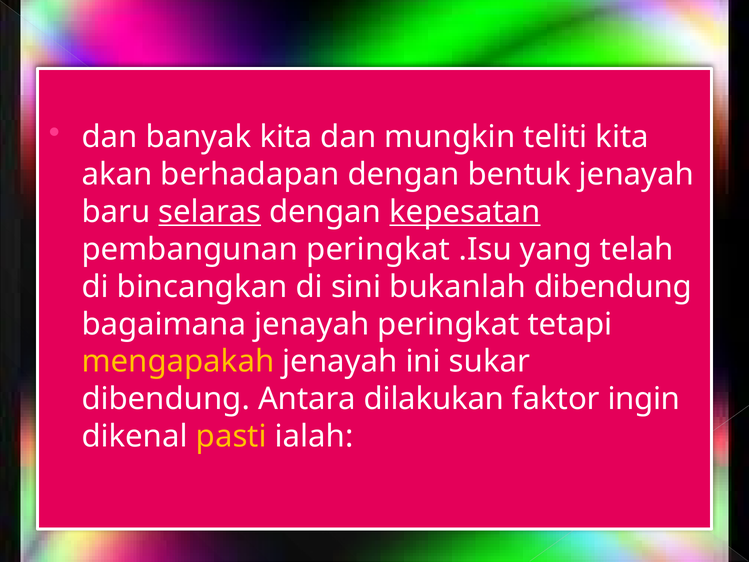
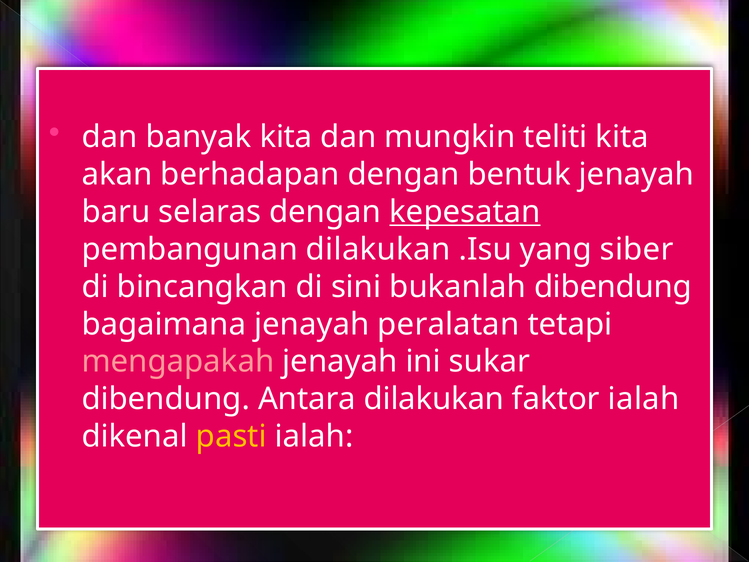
selaras underline: present -> none (210, 212)
pembangunan peringkat: peringkat -> dilakukan (378, 249)
telah: telah -> siber (637, 249)
jenayah peringkat: peringkat -> peralatan (448, 324)
mengapakah colour: yellow -> pink (178, 362)
faktor ingin: ingin -> ialah (644, 399)
